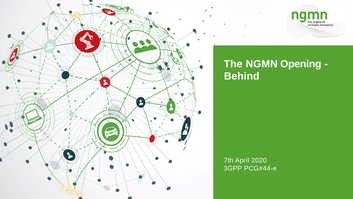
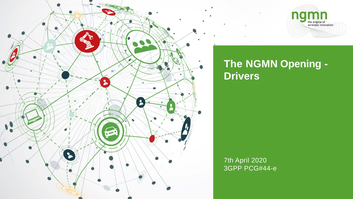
Behind: Behind -> Drivers (242, 76)
